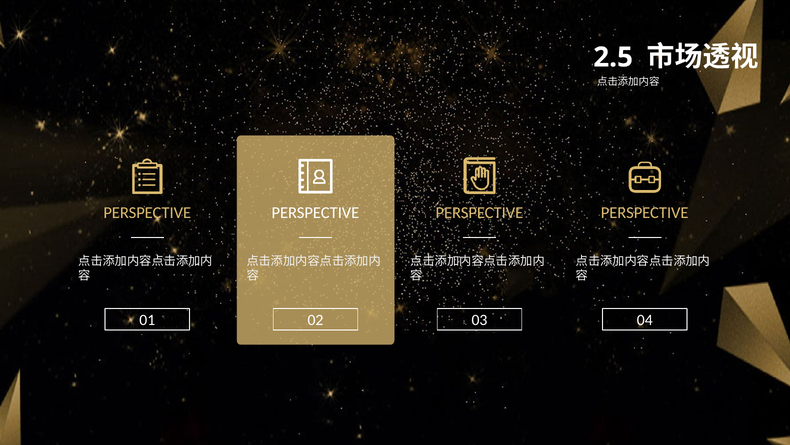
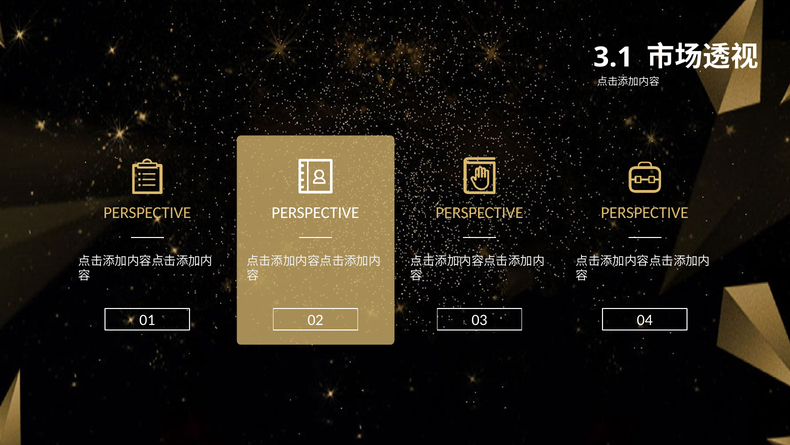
2.5: 2.5 -> 3.1 (613, 57)
